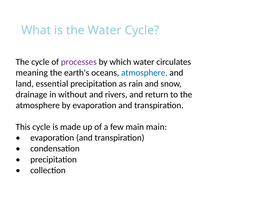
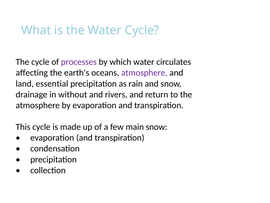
meaning: meaning -> affecting (32, 73)
atmosphere colour: blue -> purple (144, 73)
main main: main -> snow (157, 127)
